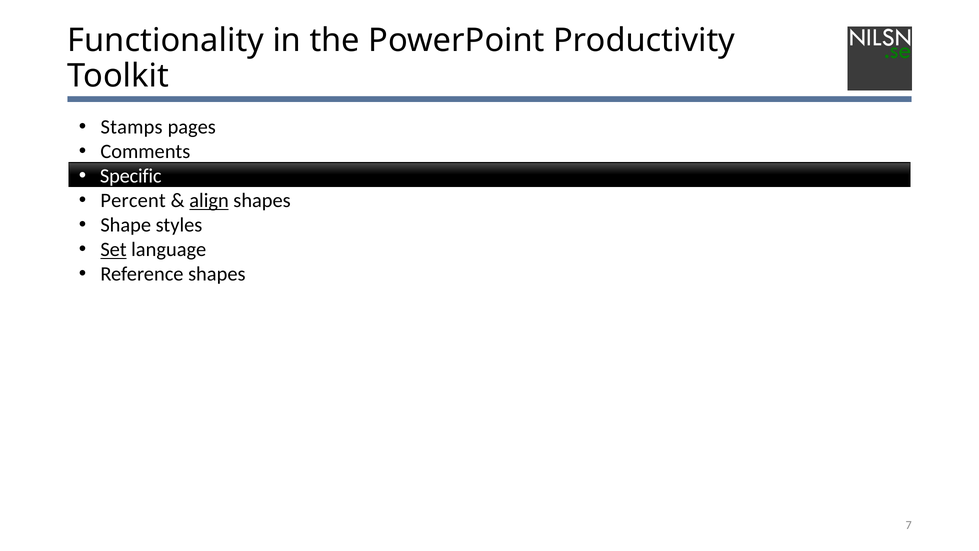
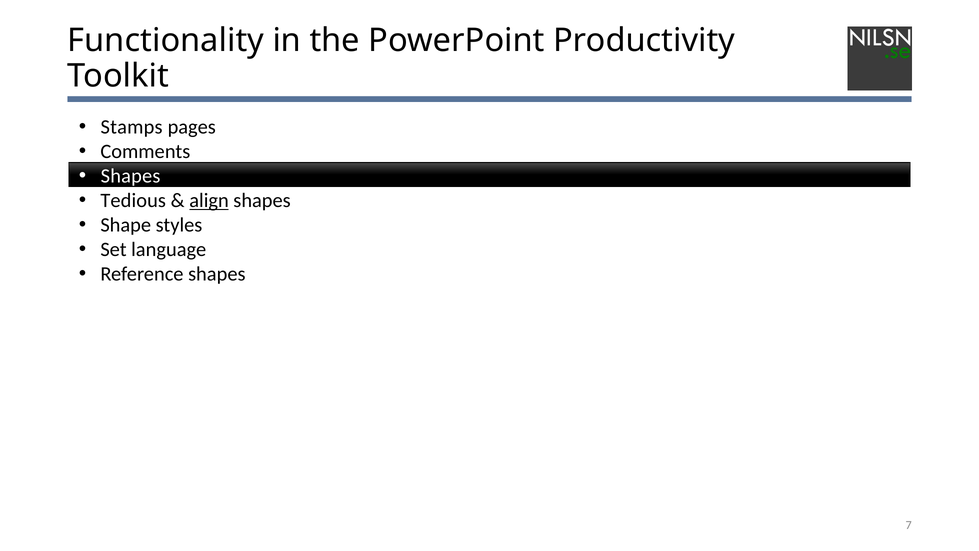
Specific: Specific -> Shapes (131, 176)
Percent: Percent -> Tedious (133, 201)
Set underline: present -> none (114, 250)
